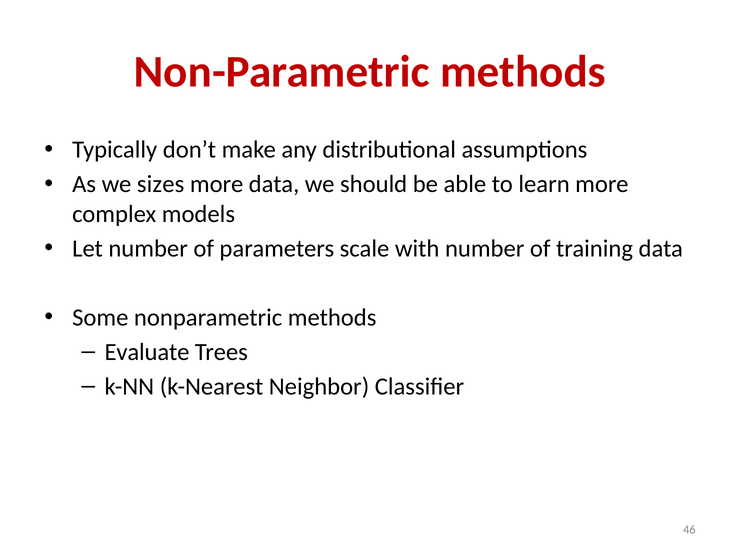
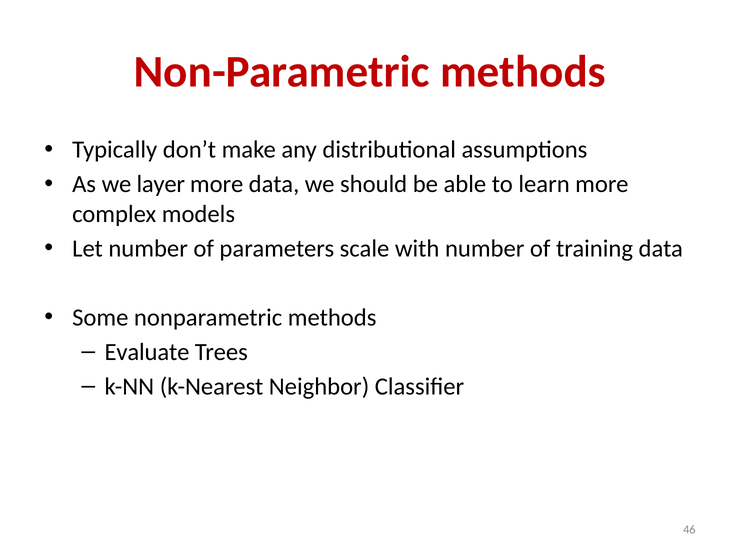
sizes: sizes -> layer (161, 184)
